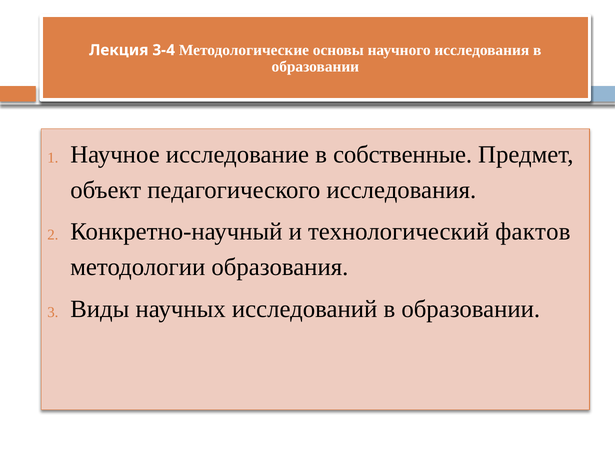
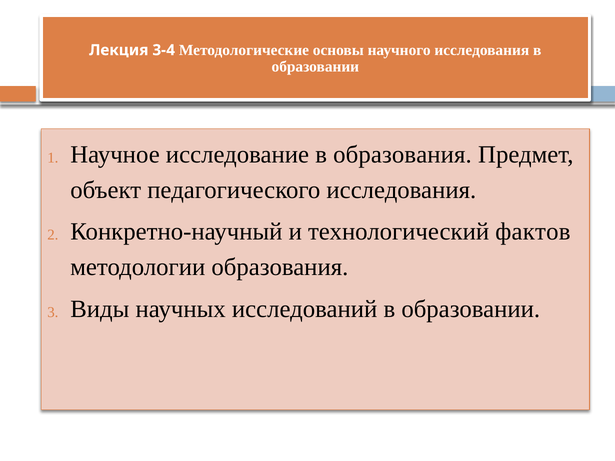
в собственные: собственные -> образования (402, 154)
